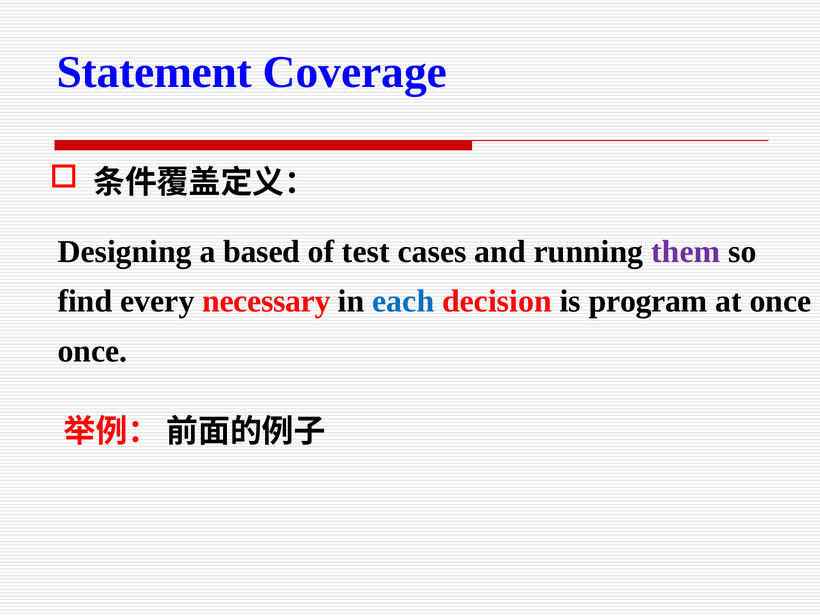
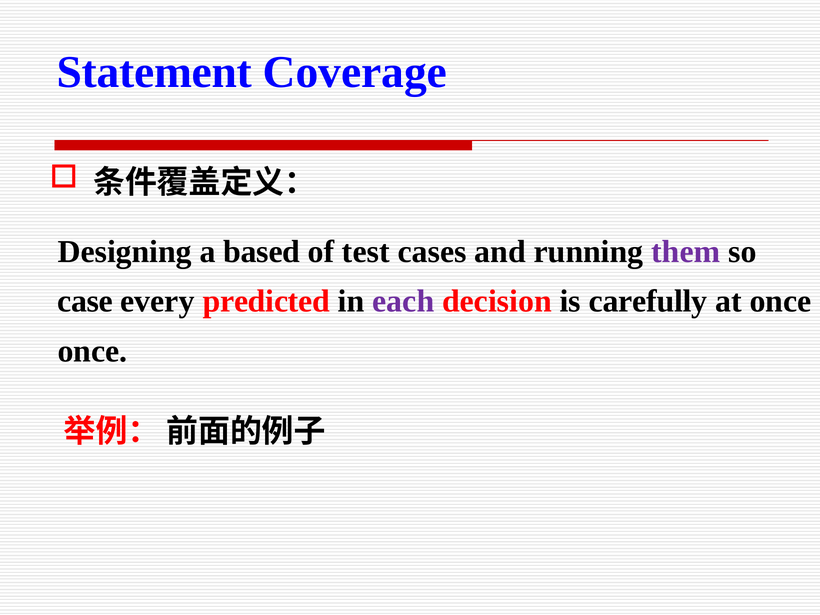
find: find -> case (85, 301)
necessary: necessary -> predicted (266, 301)
each colour: blue -> purple (403, 301)
program: program -> carefully (648, 301)
